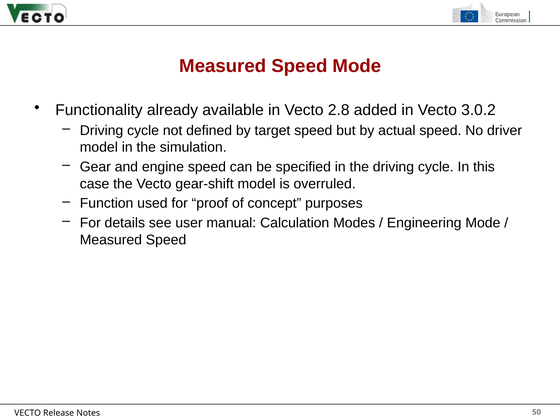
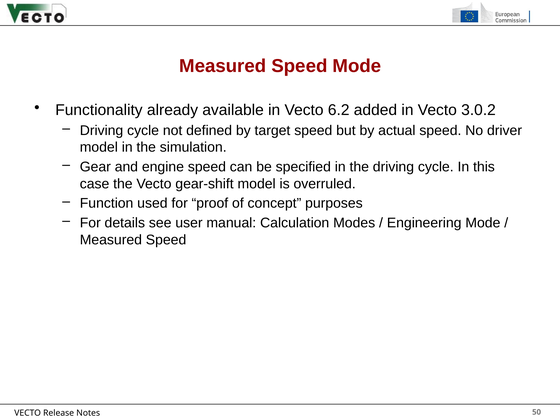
2.8: 2.8 -> 6.2 (339, 110)
